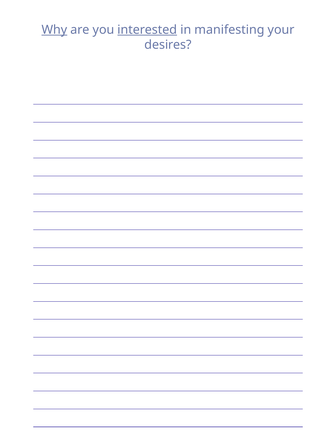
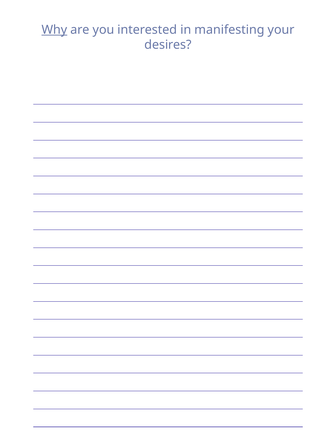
interested underline: present -> none (147, 30)
